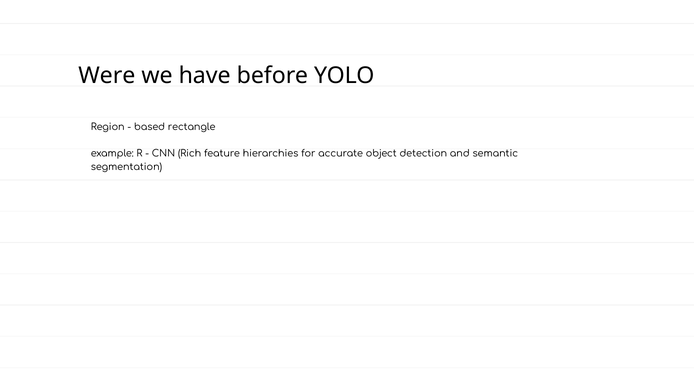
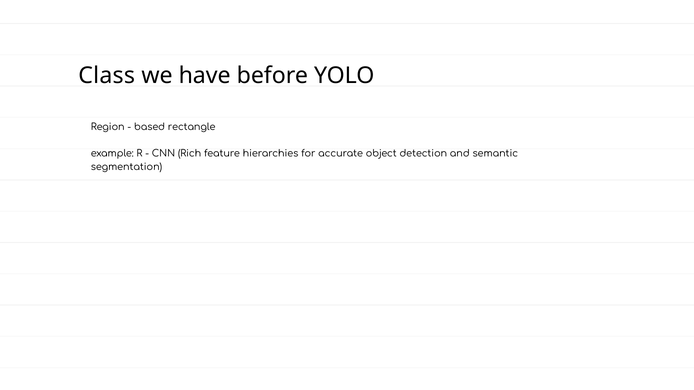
Were: Were -> Class (107, 76)
